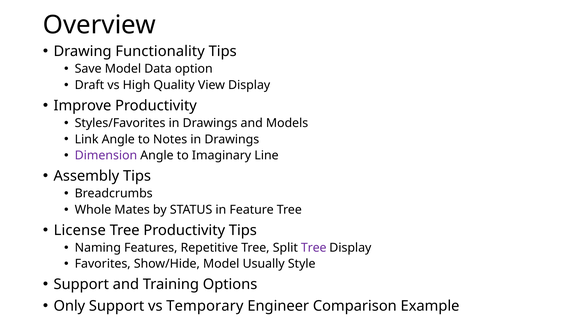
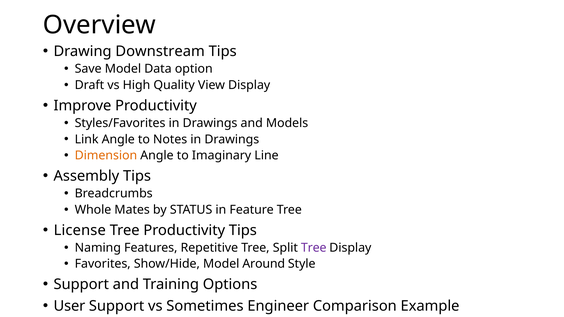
Functionality: Functionality -> Downstream (160, 51)
Dimension colour: purple -> orange (106, 156)
Usually: Usually -> Around (264, 264)
Only: Only -> User (69, 306)
Temporary: Temporary -> Sometimes (205, 306)
